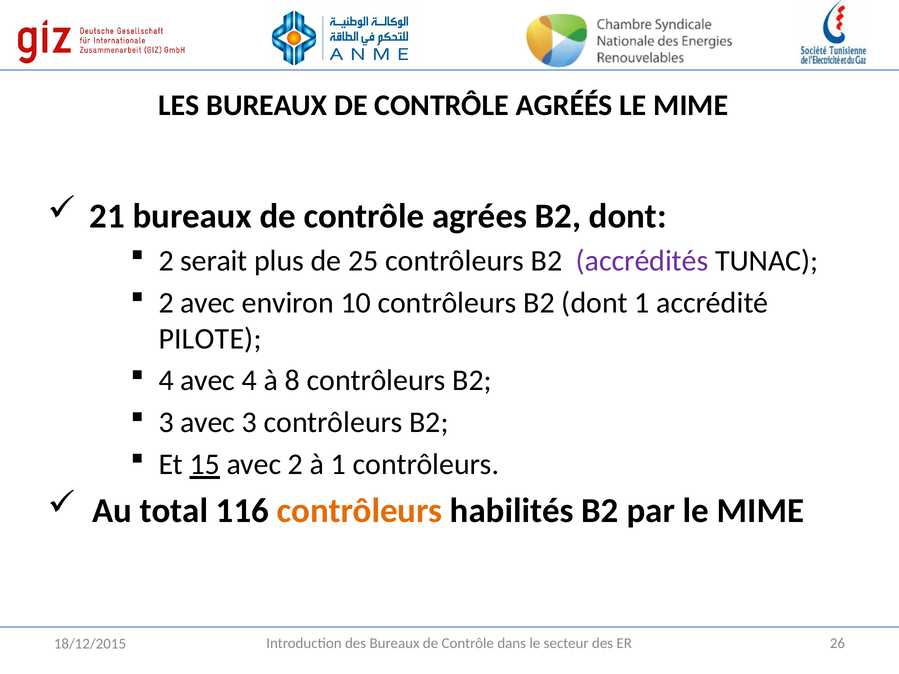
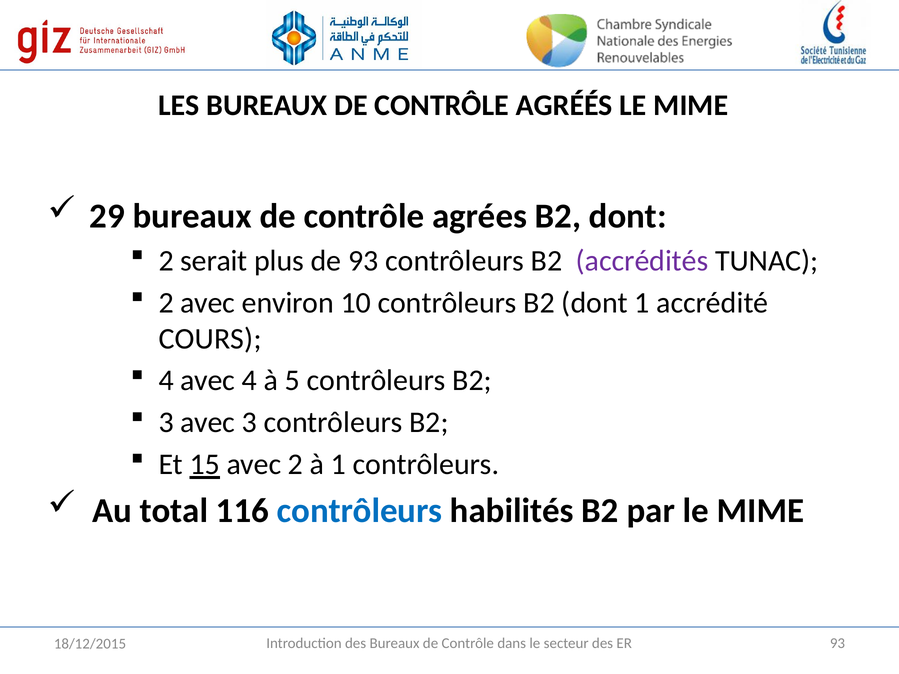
21: 21 -> 29 (107, 216)
de 25: 25 -> 93 (363, 261)
PILOTE: PILOTE -> COURS (210, 339)
8: 8 -> 5 (293, 381)
contrôleurs colour: orange -> blue (360, 511)
ER 26: 26 -> 93 (837, 644)
